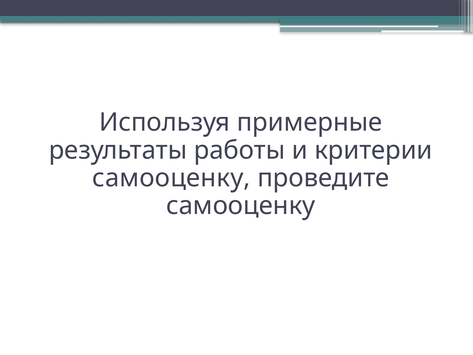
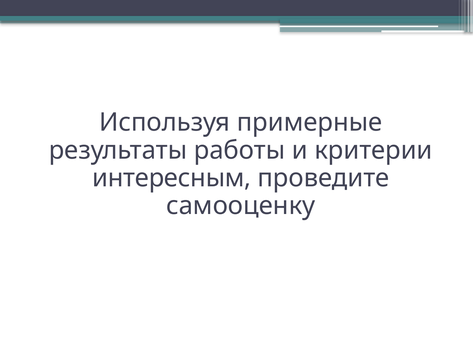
самооценку: самооценку -> интересным (172, 178)
